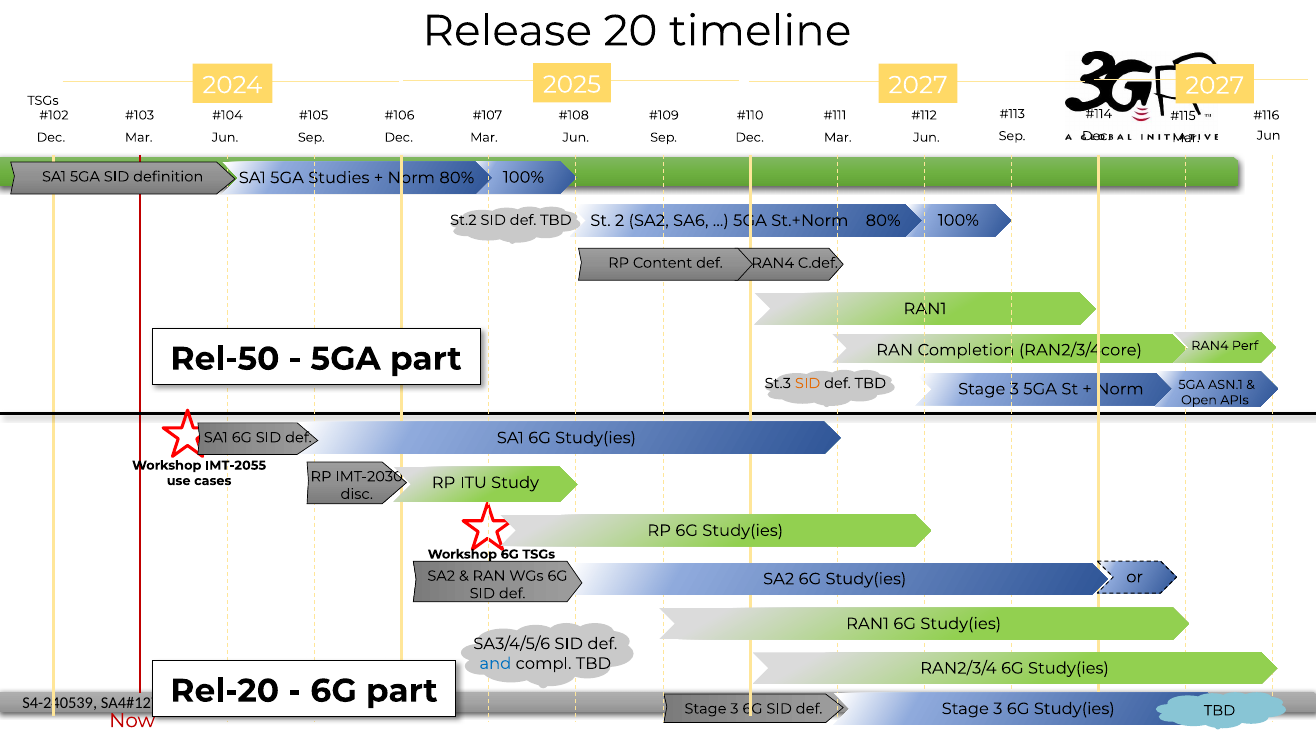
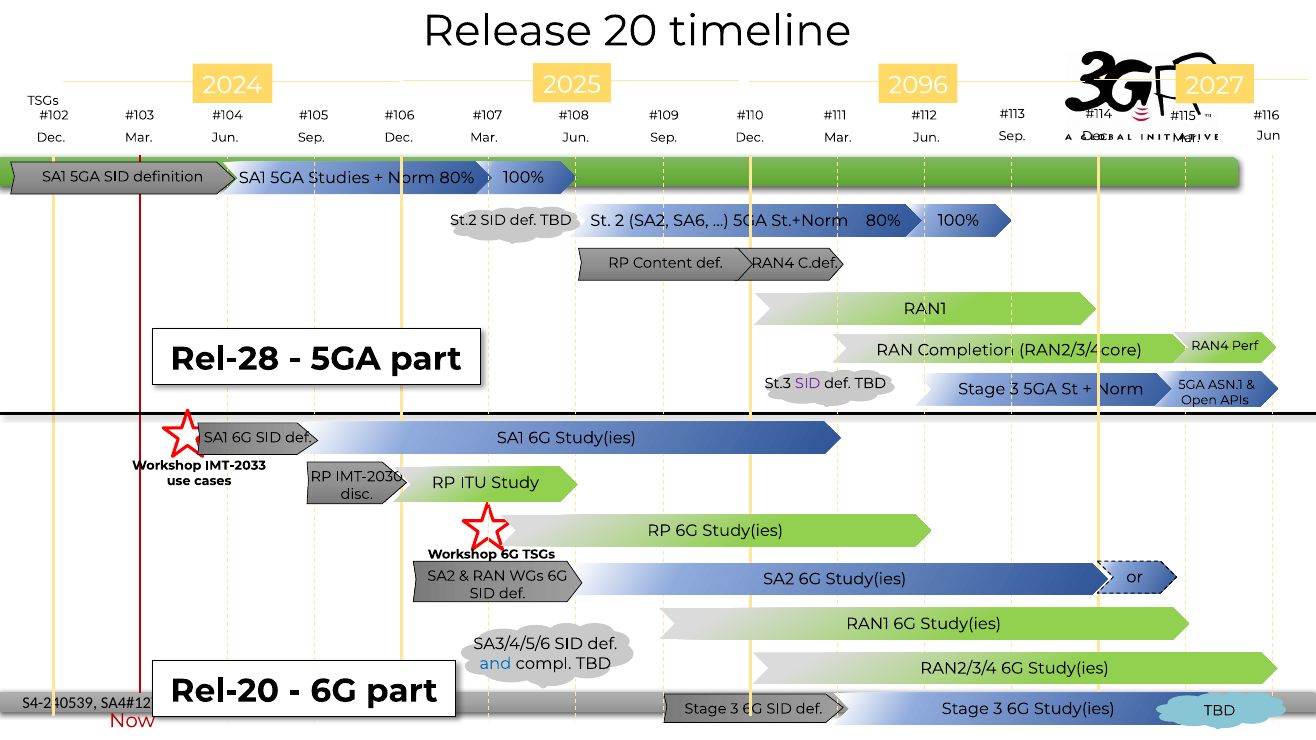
2025 2027: 2027 -> 2096 (918, 85)
Rel-50: Rel-50 -> Rel-28 (225, 359)
SID colour: orange -> purple (808, 383)
IMT-2055: IMT-2055 -> IMT-2033 (236, 466)
